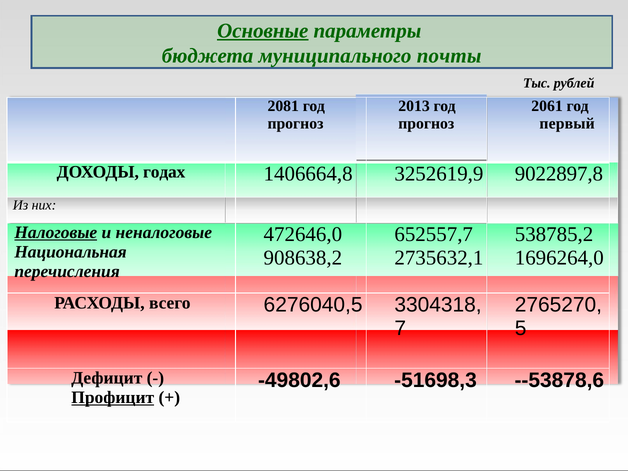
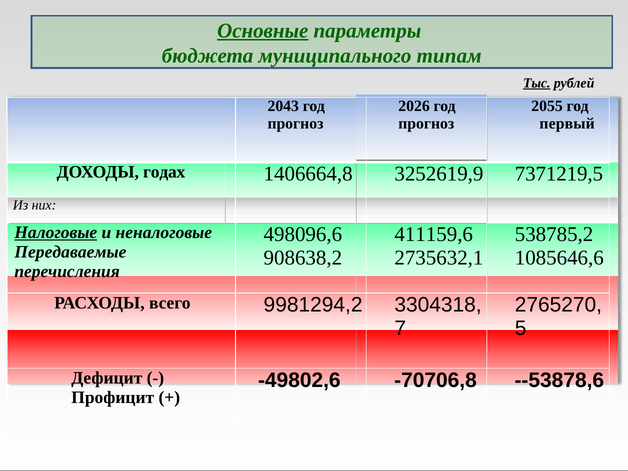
почты: почты -> типам (449, 56)
Тыс underline: none -> present (537, 83)
2081: 2081 -> 2043 (283, 106)
2013: 2013 -> 2026 (414, 106)
2061: 2061 -> 2055 (547, 106)
9022897,8: 9022897,8 -> 7371219,5 (559, 174)
472646,0: 472646,0 -> 498096,6 (303, 235)
652557,7: 652557,7 -> 411159,6 (434, 235)
Национальная: Национальная -> Передаваемые (70, 252)
1696264,0: 1696264,0 -> 1085646,6 (559, 258)
6276040,5: 6276040,5 -> 9981294,2 (313, 305)
-51698,3: -51698,3 -> -70706,8 (436, 380)
Профицит underline: present -> none (113, 398)
